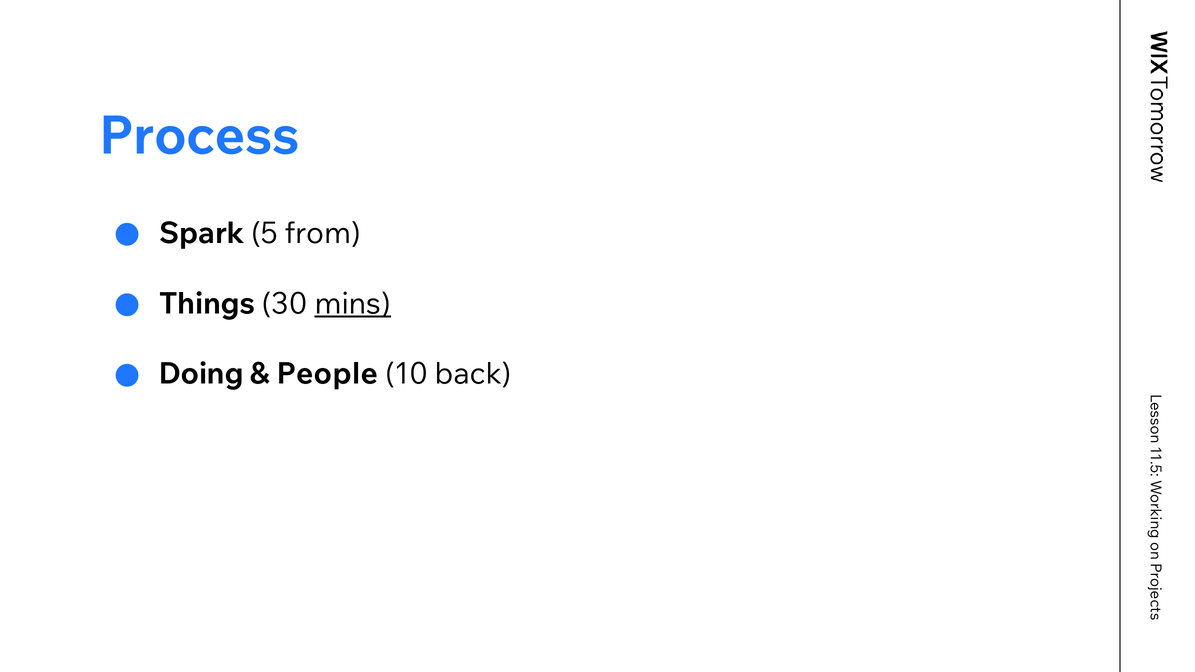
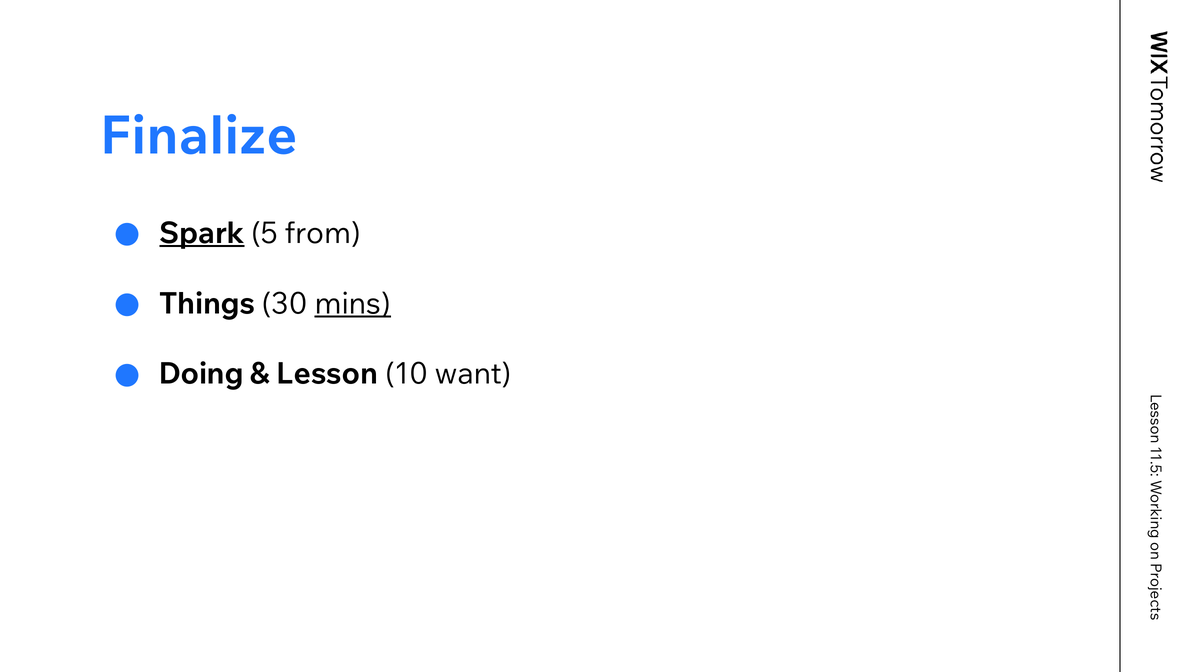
Process: Process -> Finalize (199, 136)
Spark underline: none -> present (202, 233)
People: People -> Lesson (327, 374)
back: back -> want (473, 374)
